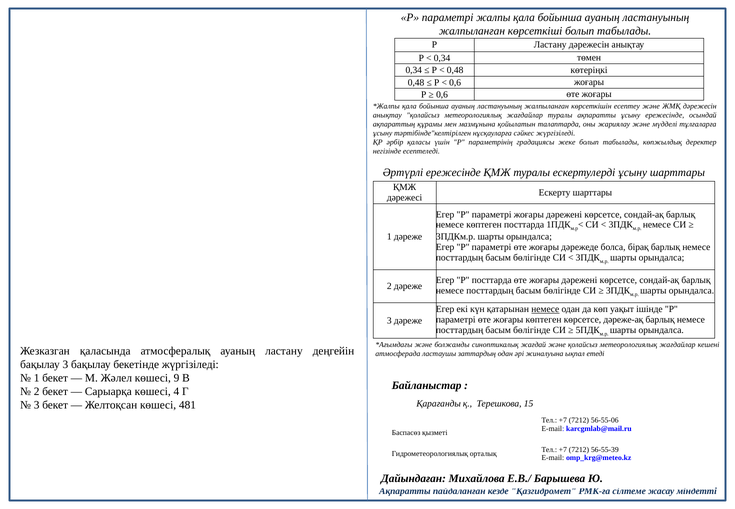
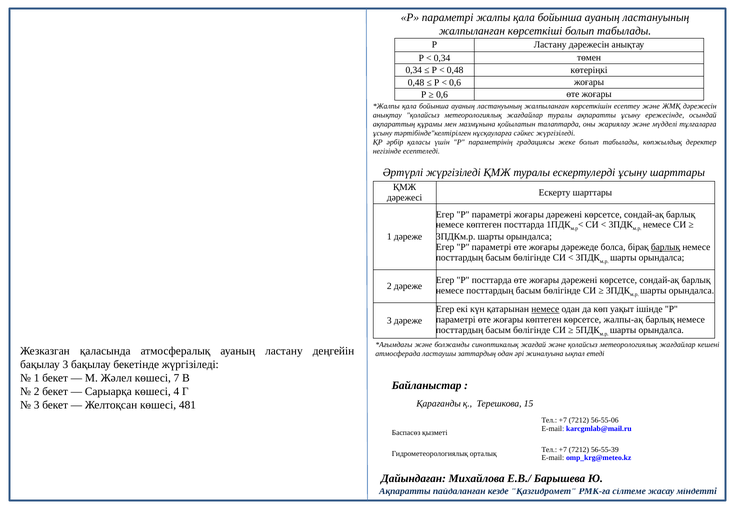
Әртүрлі ережесінде: ережесінде -> жүргізіледі (453, 173)
барлық underline: none -> present (666, 247)
дәреже-ақ: дәреже-ақ -> жалпы-ақ (623, 320)
9: 9 -> 7 (177, 378)
